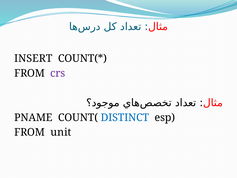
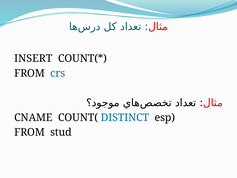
crs colour: purple -> blue (58, 73)
PNAME: PNAME -> CNAME (33, 117)
unit: unit -> stud (61, 132)
